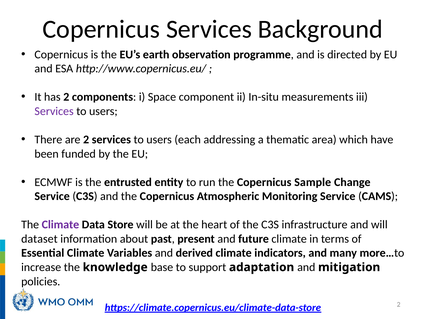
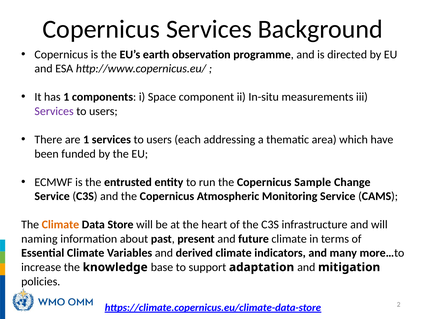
has 2: 2 -> 1 (66, 97)
are 2: 2 -> 1 (86, 140)
Climate colour: purple -> orange (60, 225)
dataset: dataset -> naming (39, 239)
